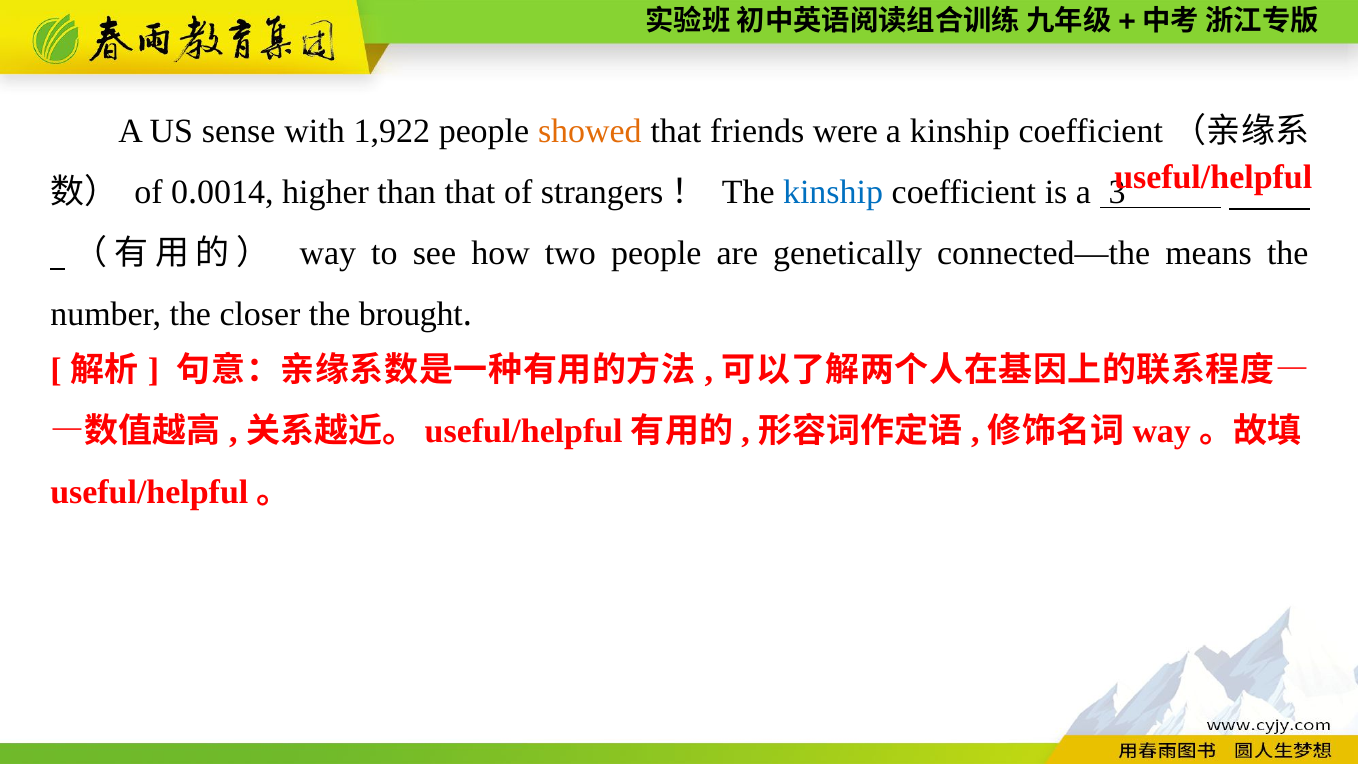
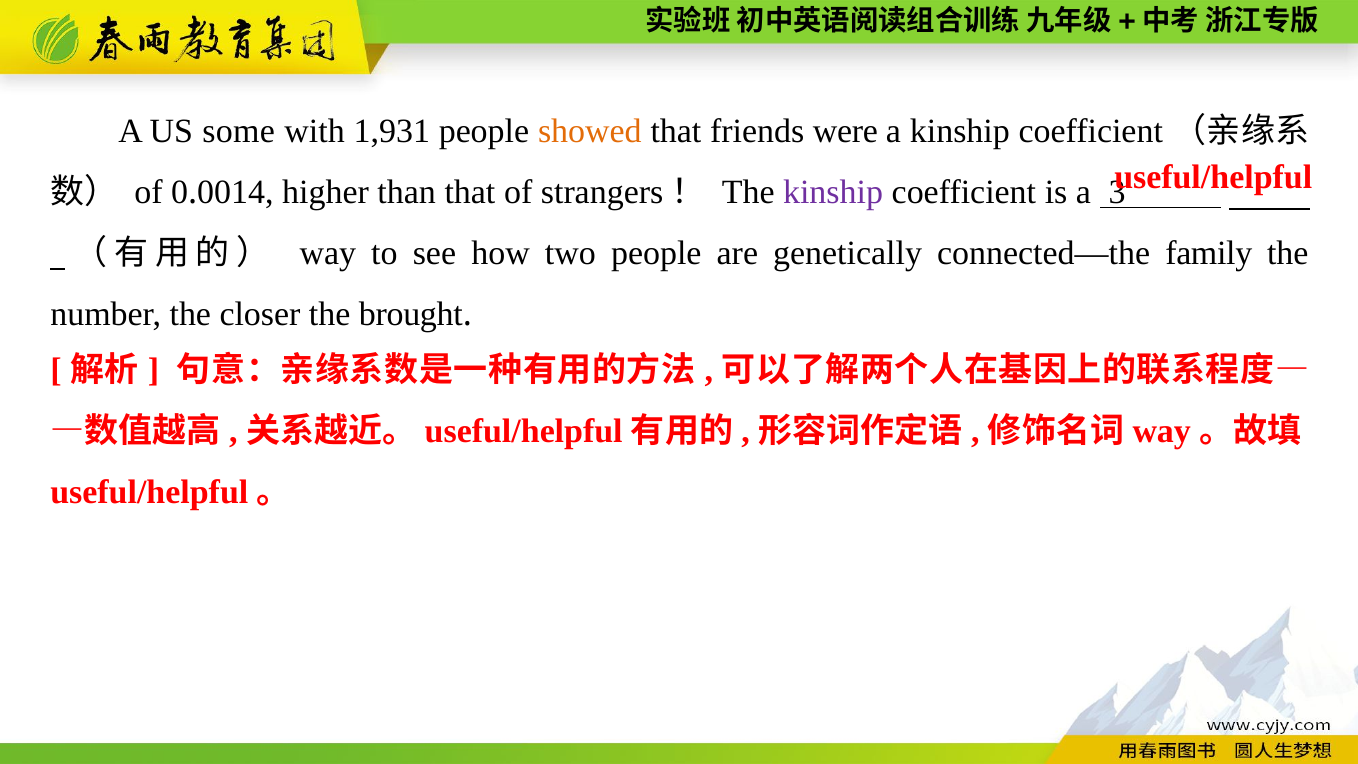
sense: sense -> some (239, 131)
1,922: 1,922 -> 1,931 (392, 131)
kinship colour: blue -> purple (833, 192)
means: means -> family (1209, 254)
